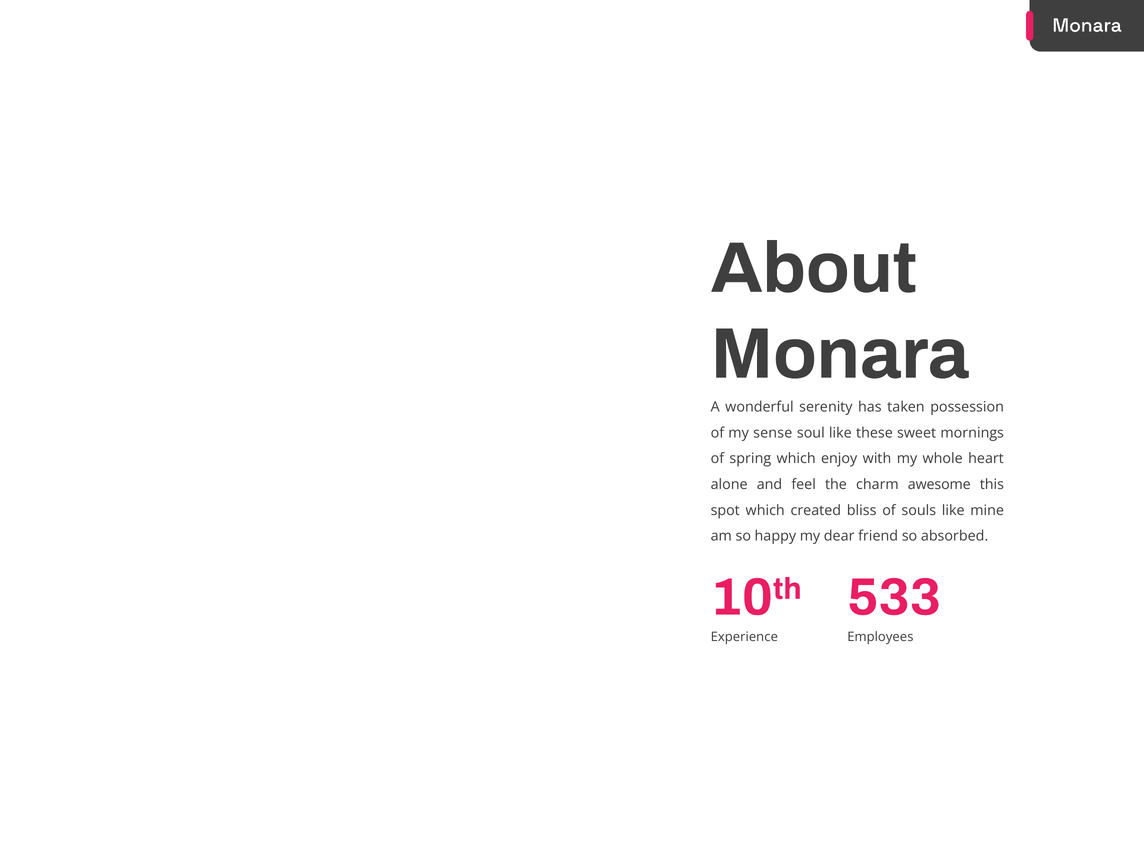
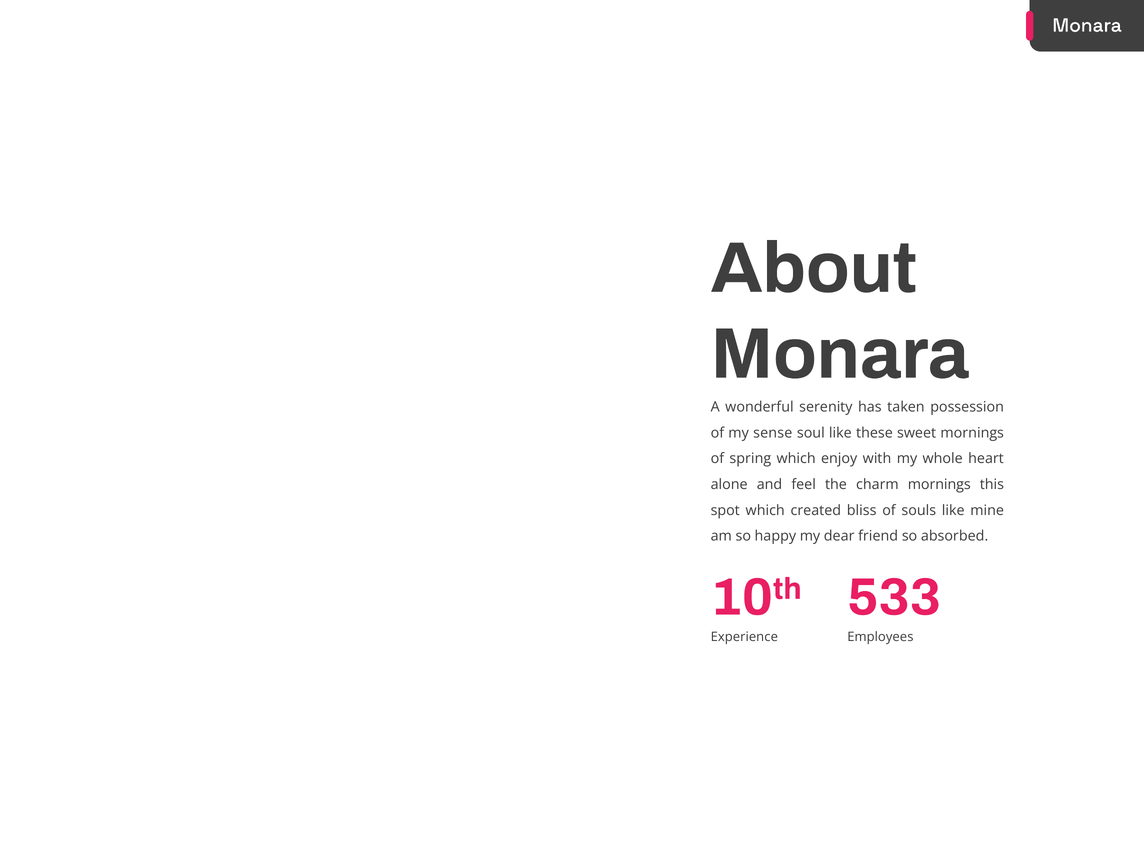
charm awesome: awesome -> mornings (939, 485)
